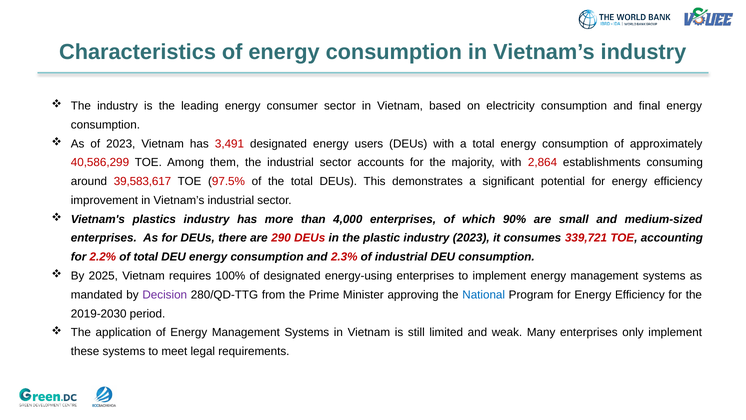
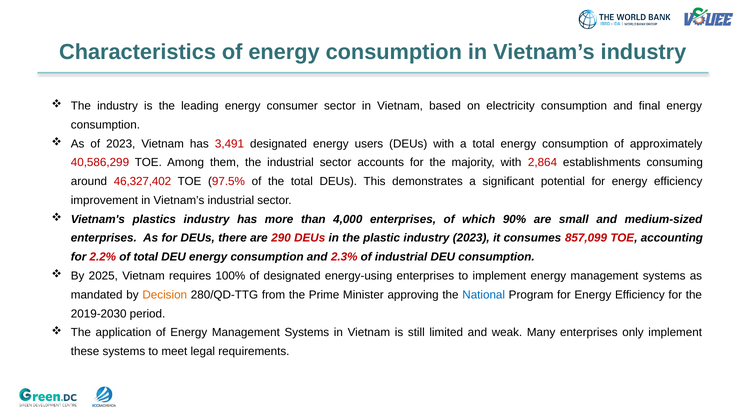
39,583,617: 39,583,617 -> 46,327,402 (142, 181)
339,721: 339,721 -> 857,099 (586, 238)
Decision colour: purple -> orange (165, 295)
